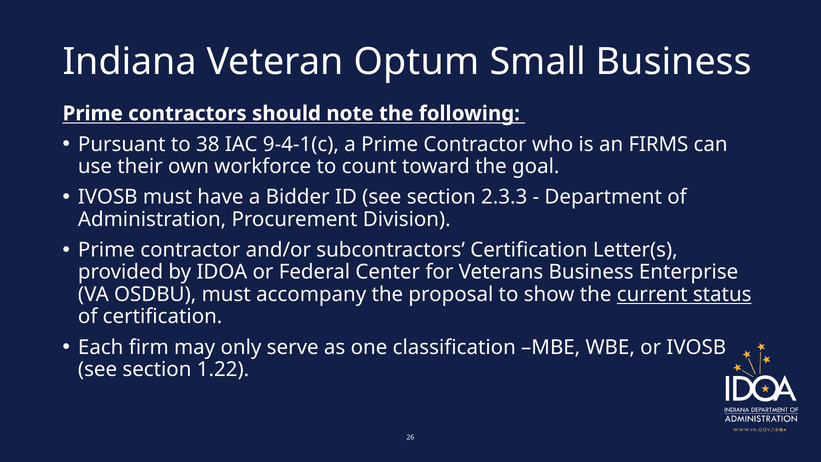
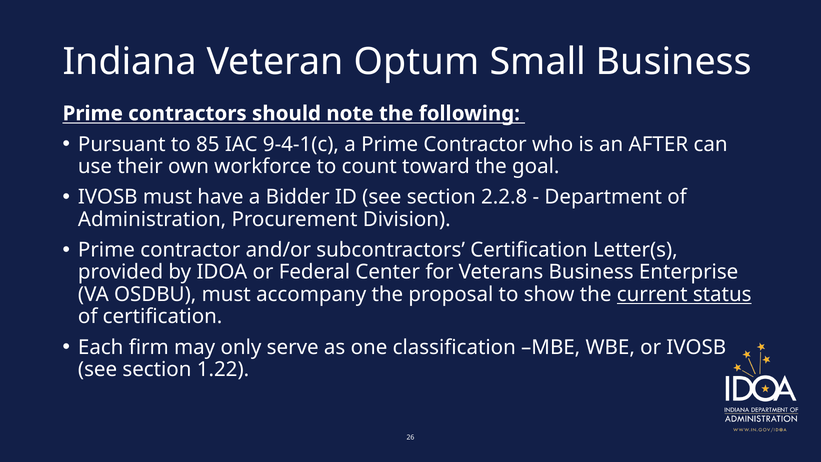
38: 38 -> 85 (208, 144)
FIRMS: FIRMS -> AFTER (658, 144)
2.3.3: 2.3.3 -> 2.2.8 (504, 197)
